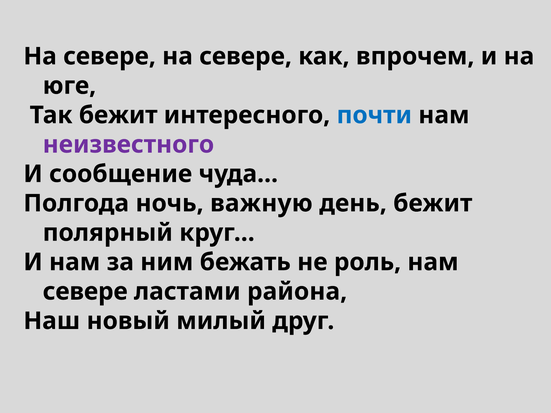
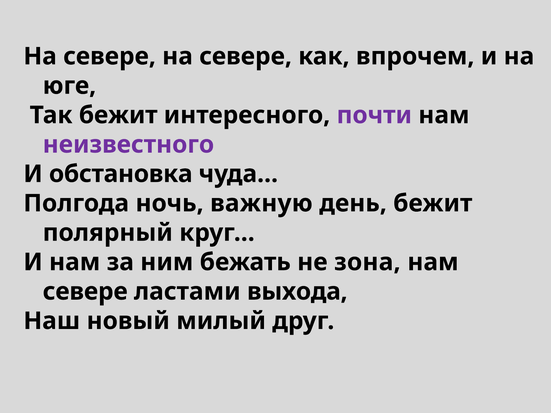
почти colour: blue -> purple (374, 115)
сообщение: сообщение -> обстановка (121, 174)
роль: роль -> зона (367, 262)
района: района -> выхода (297, 292)
